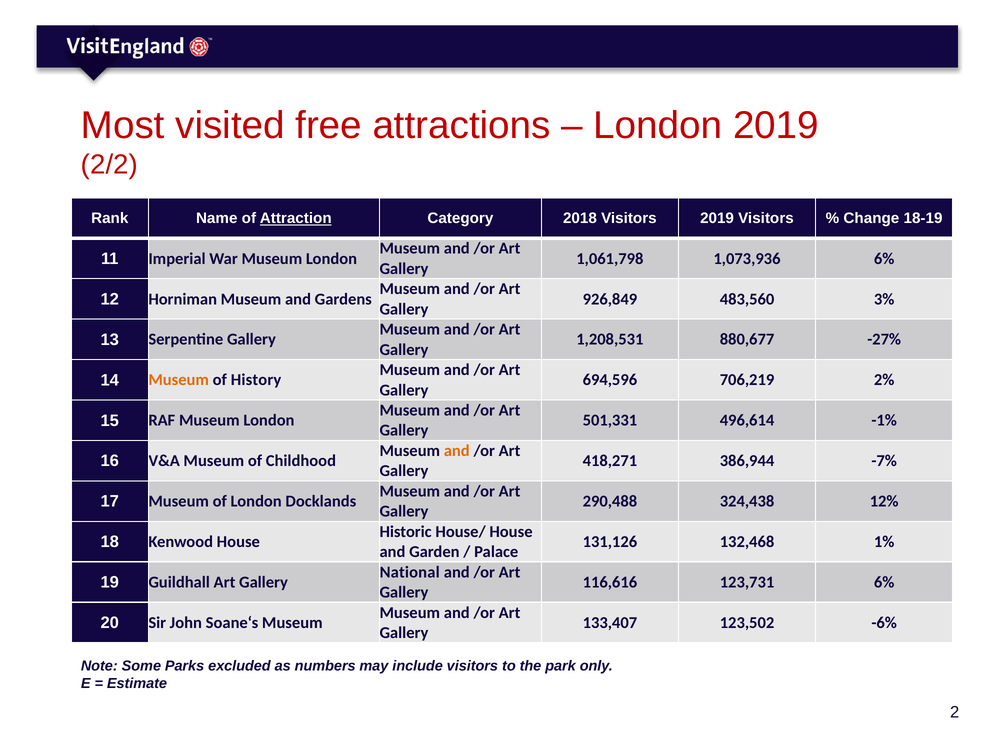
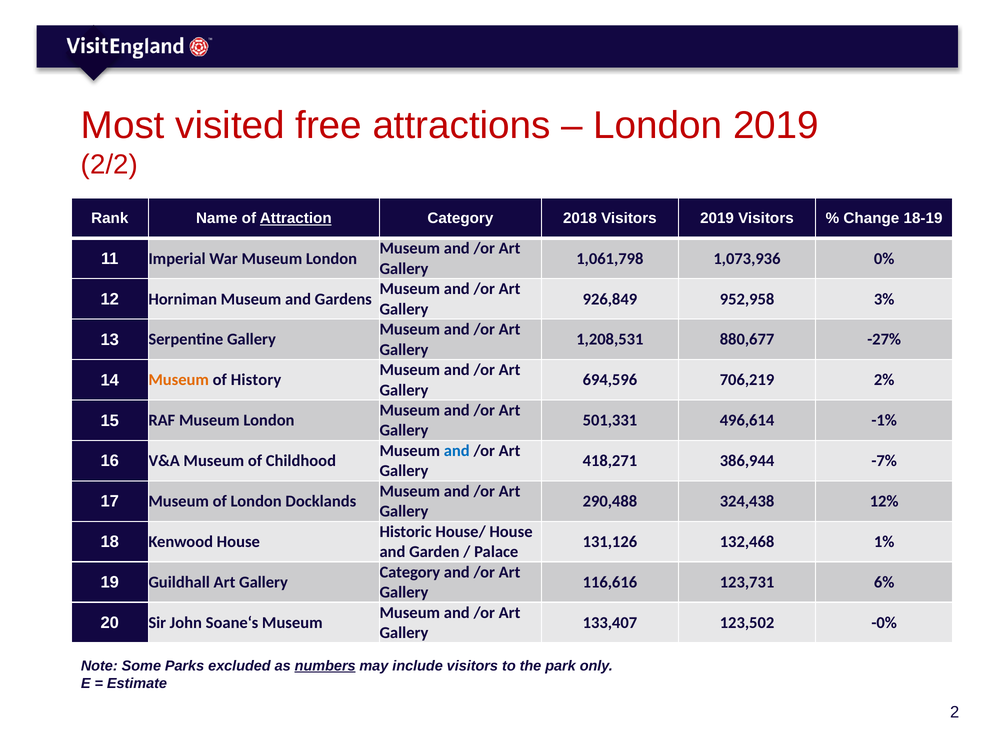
1,073,936 6%: 6% -> 0% (884, 259)
483,560: 483,560 -> 952,958 (747, 299)
and colour: orange -> blue (457, 451)
National: National -> Category (410, 572)
-6%: -6% -> -0% (884, 623)
numbers underline: none -> present (325, 666)
